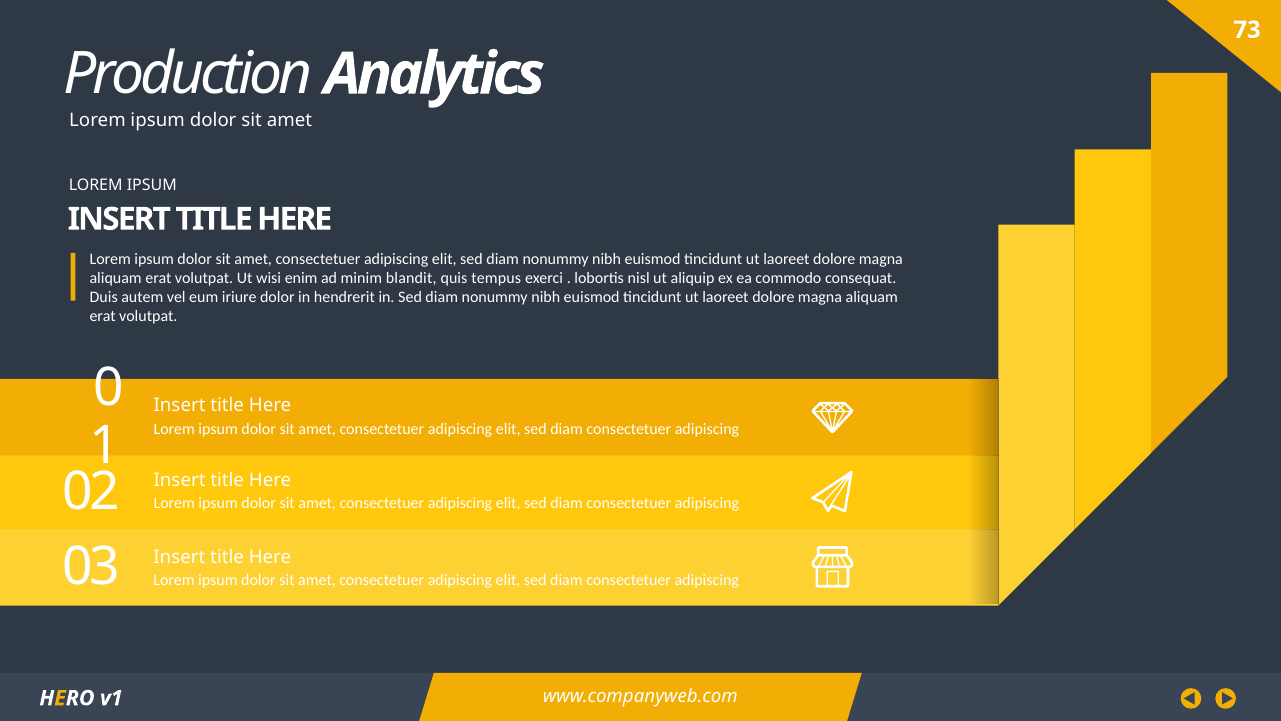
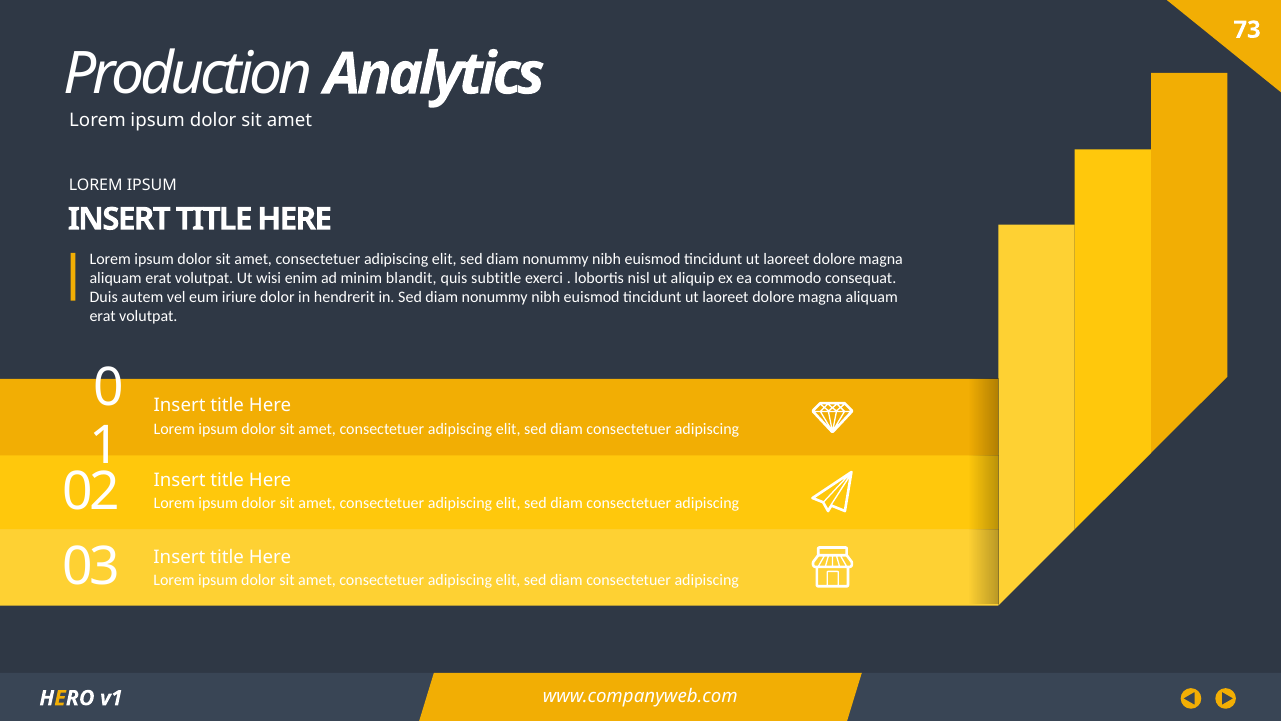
tempus: tempus -> subtitle (496, 278)
